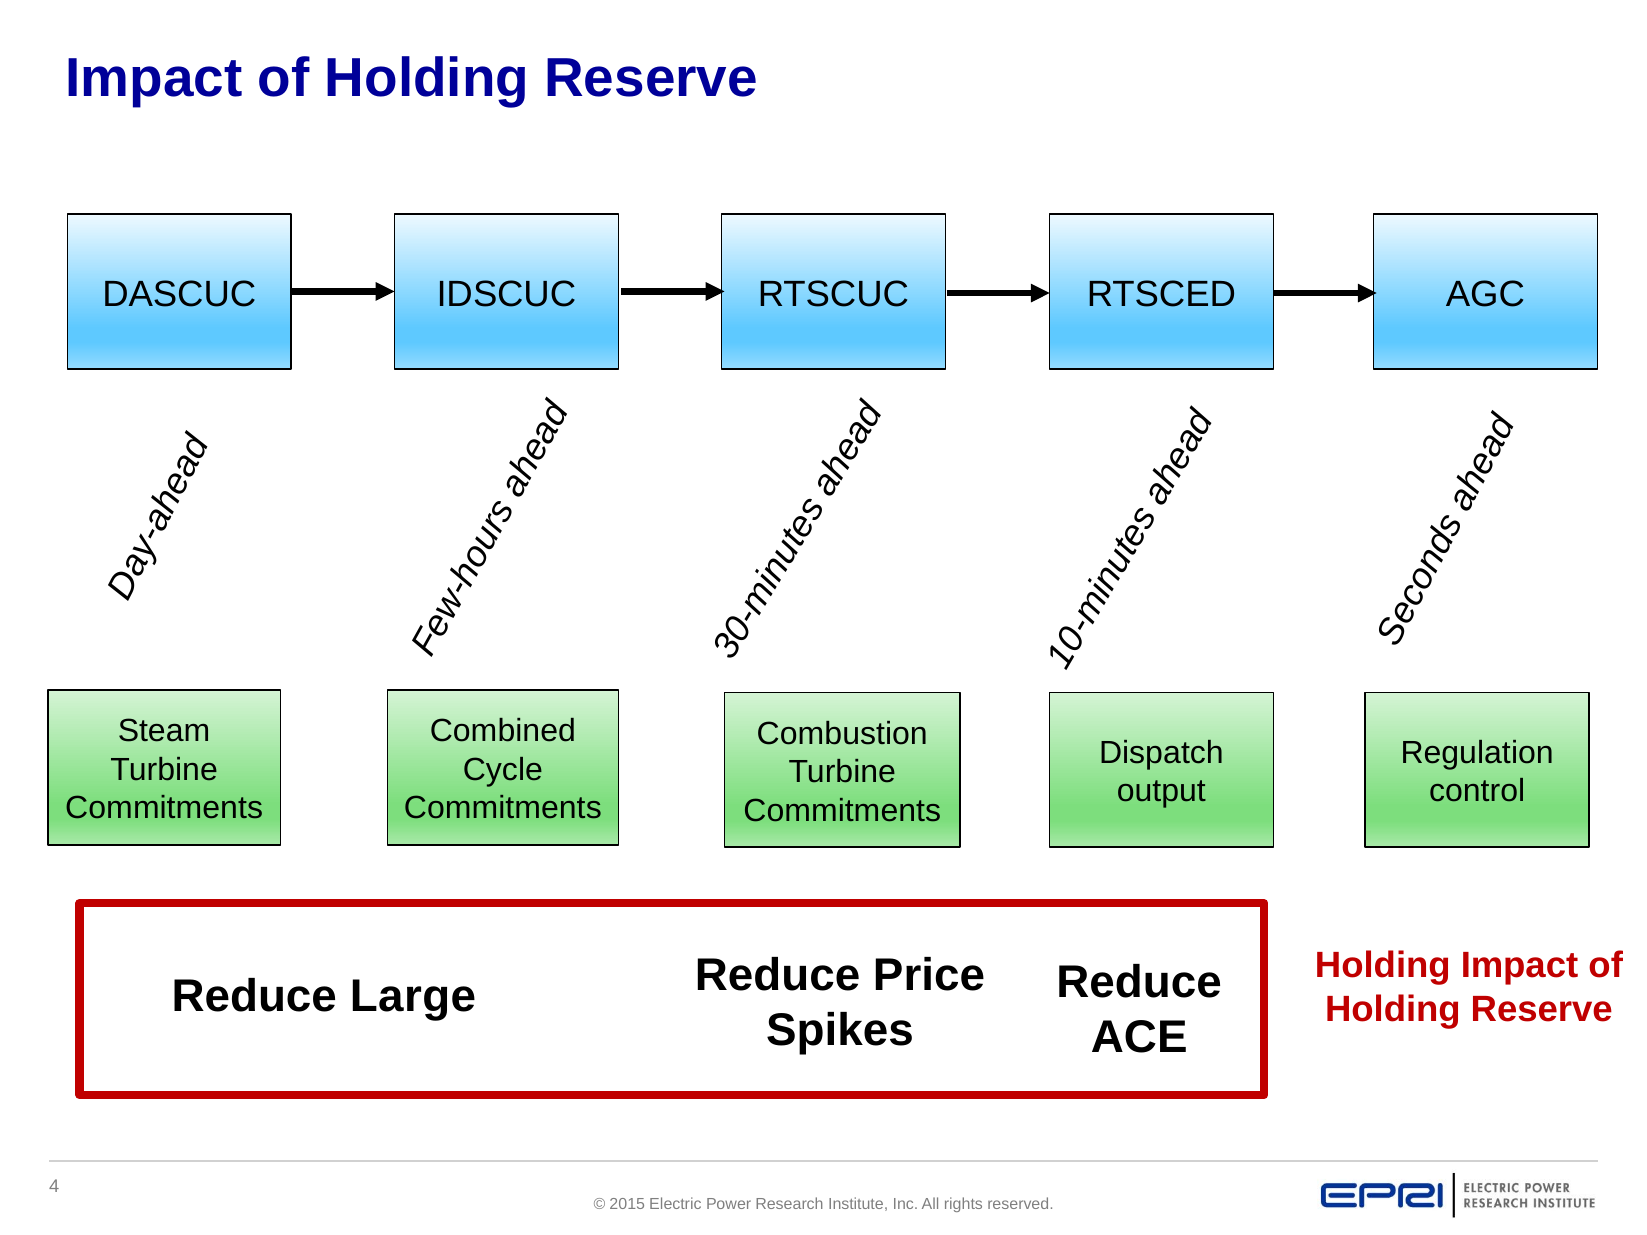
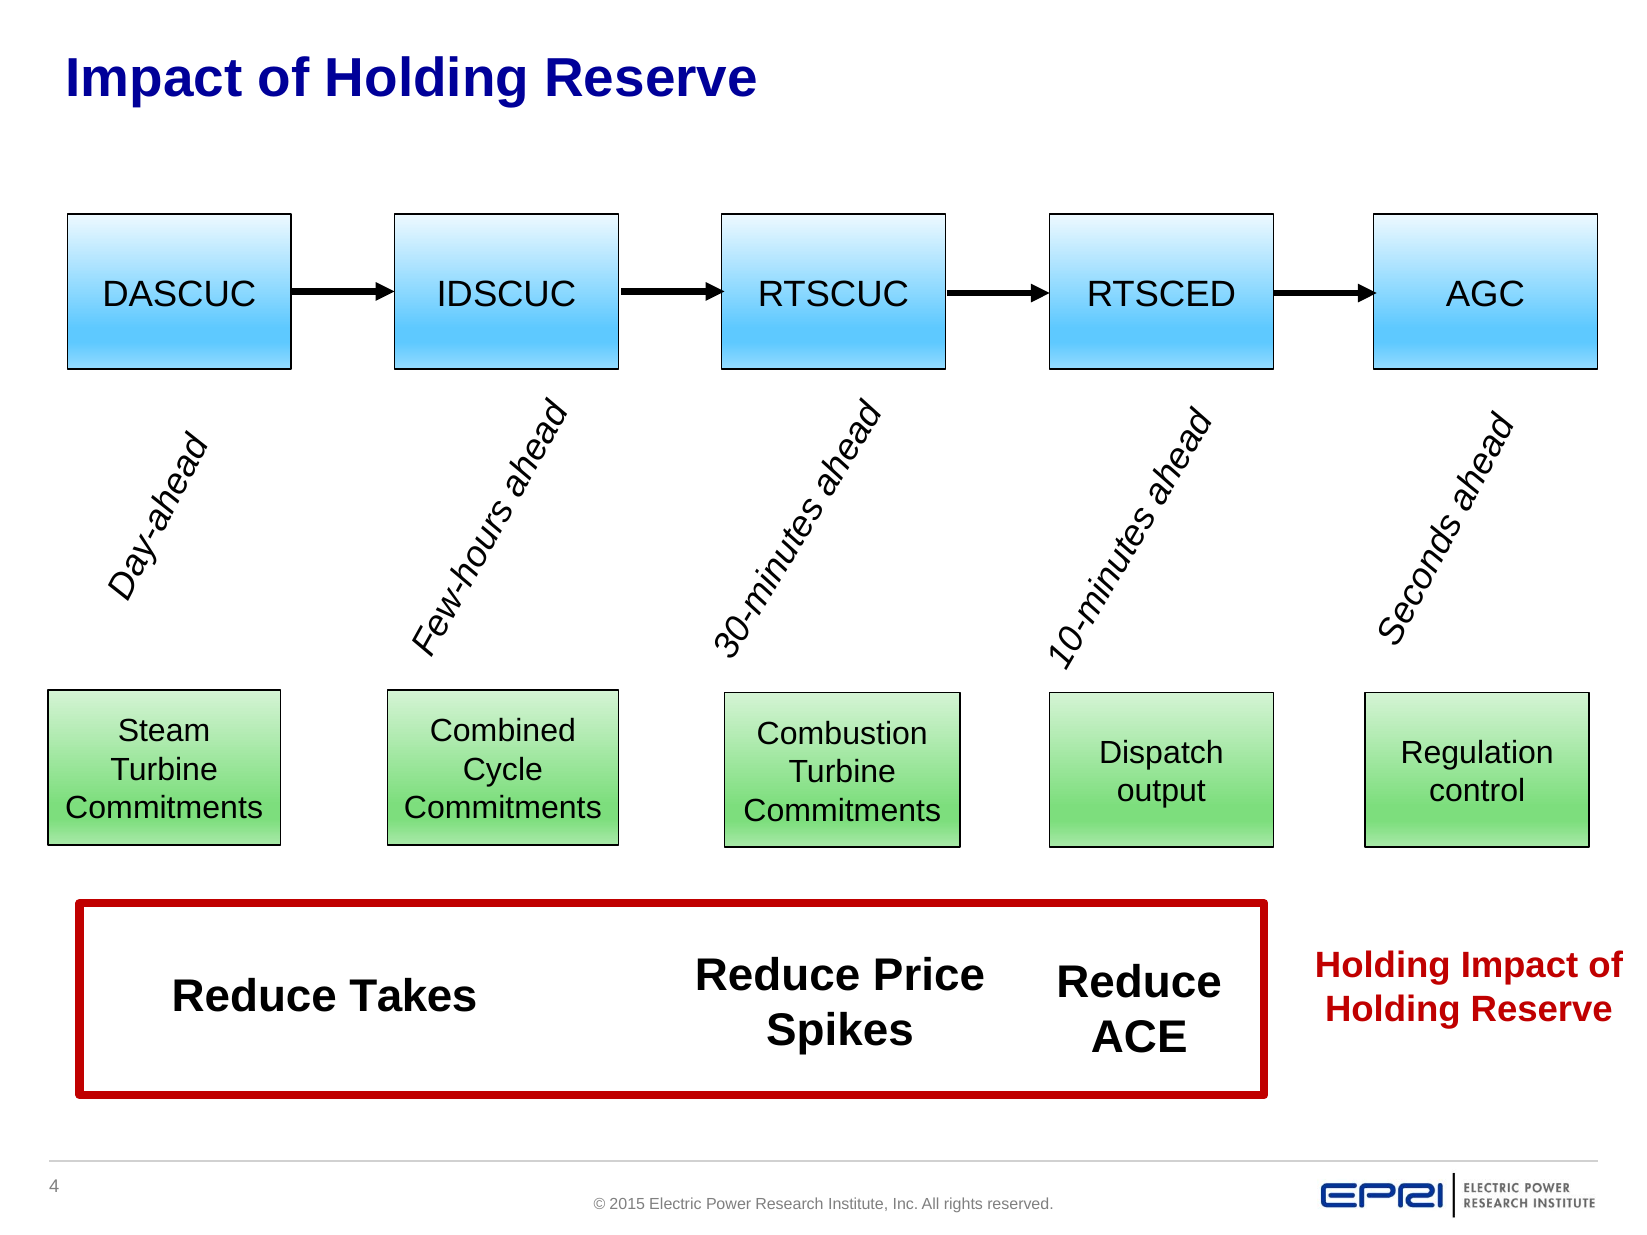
Large: Large -> Takes (413, 996)
